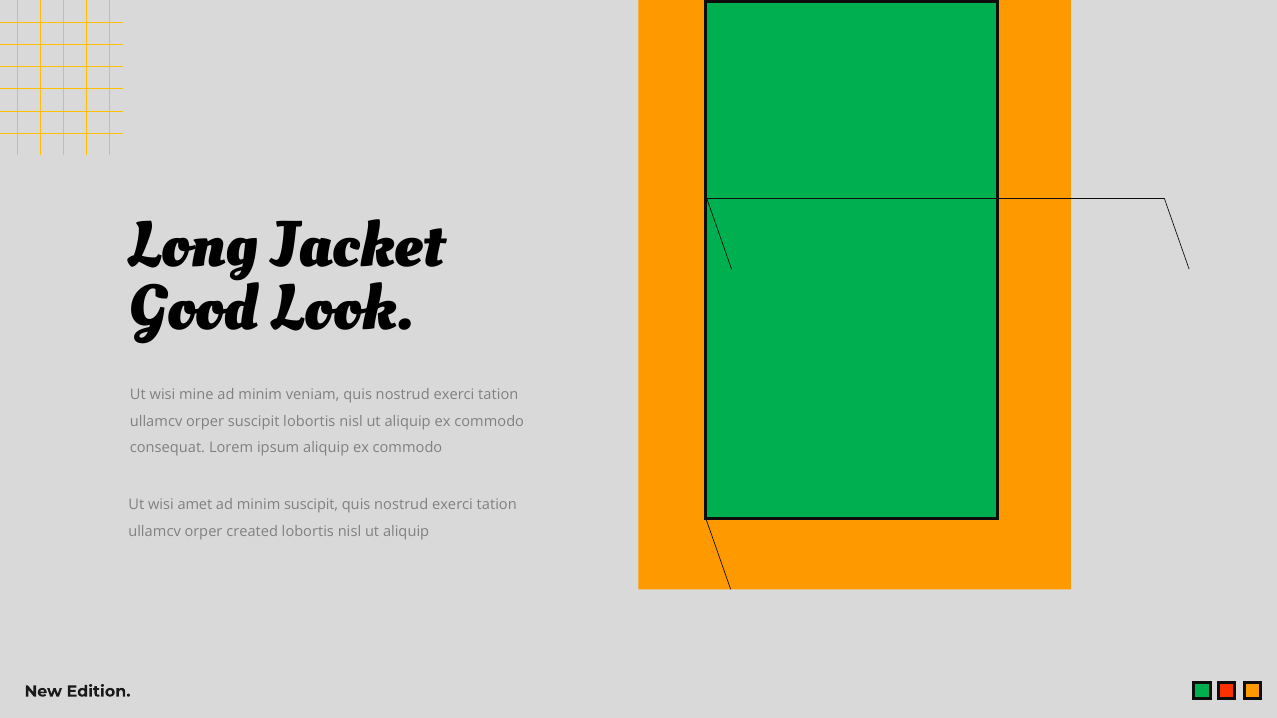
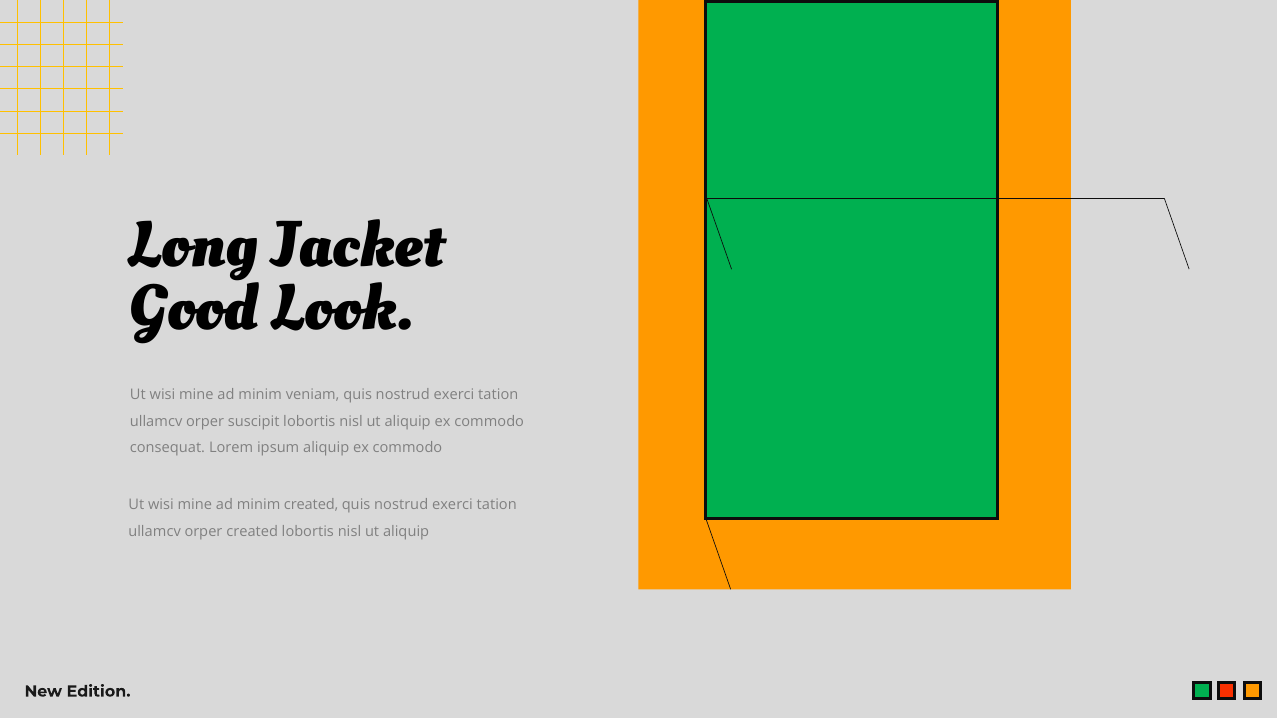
amet: amet -> mine (195, 505)
minim suscipit: suscipit -> created (311, 505)
